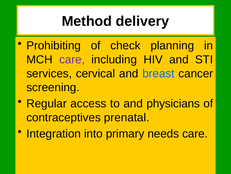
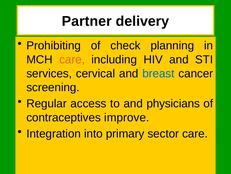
Method: Method -> Partner (87, 21)
care colour: purple -> orange (72, 59)
prenatal: prenatal -> improve (127, 117)
needs: needs -> sector (163, 133)
